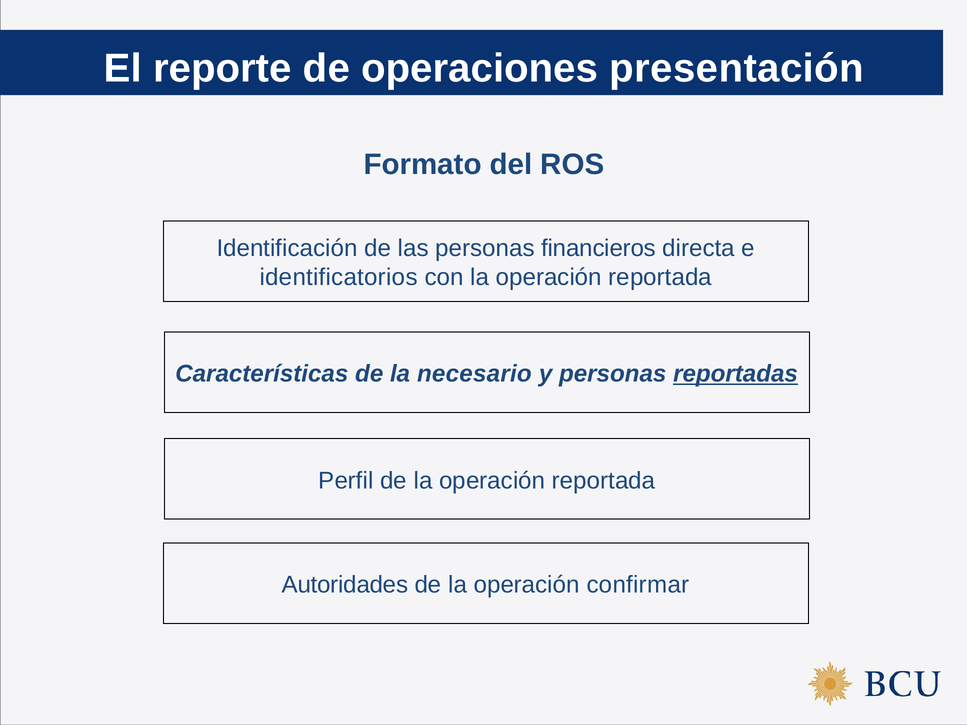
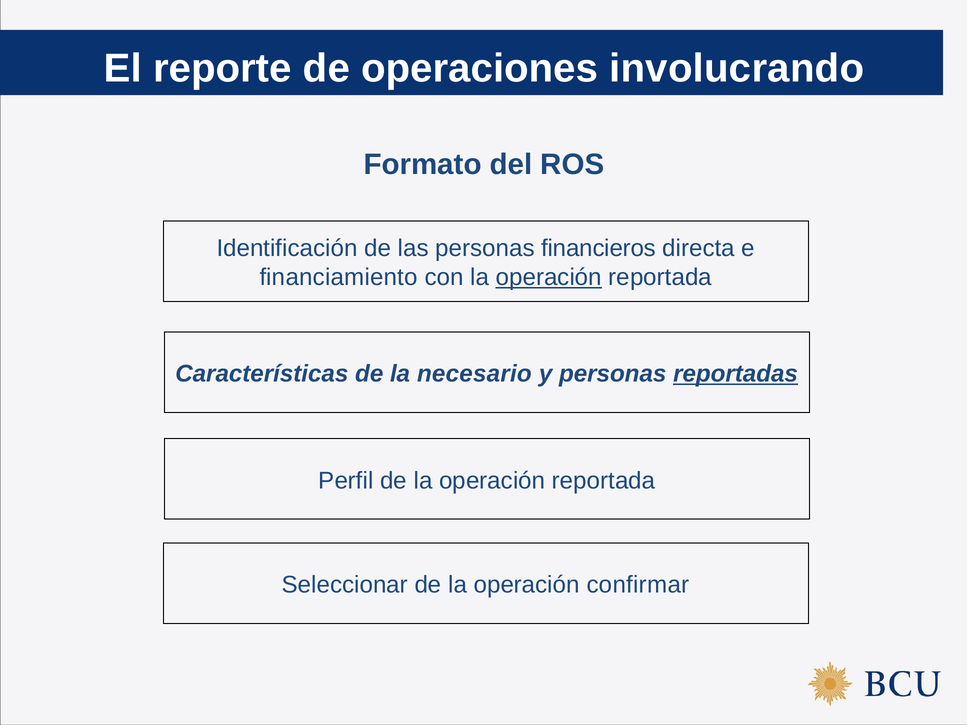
presentación: presentación -> involucrando (737, 68)
identificatorios: identificatorios -> financiamiento (339, 278)
operación underline: none -> present (549, 278)
Autoridades: Autoridades -> Seleccionar (345, 585)
